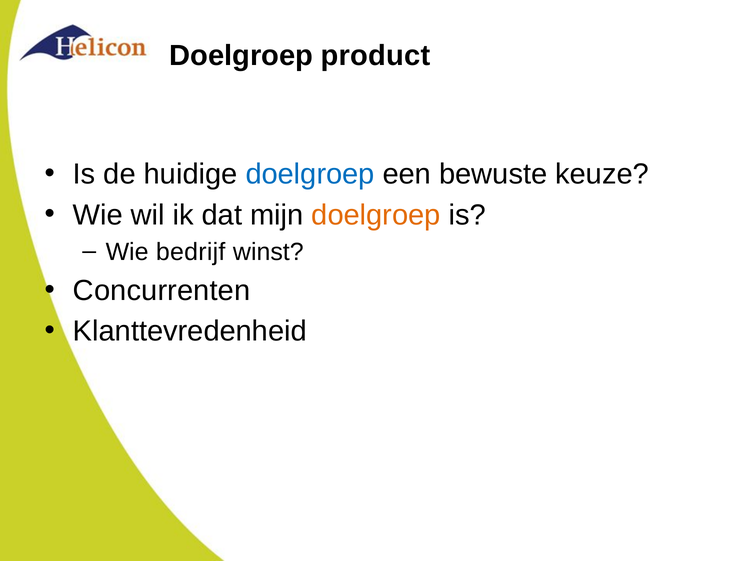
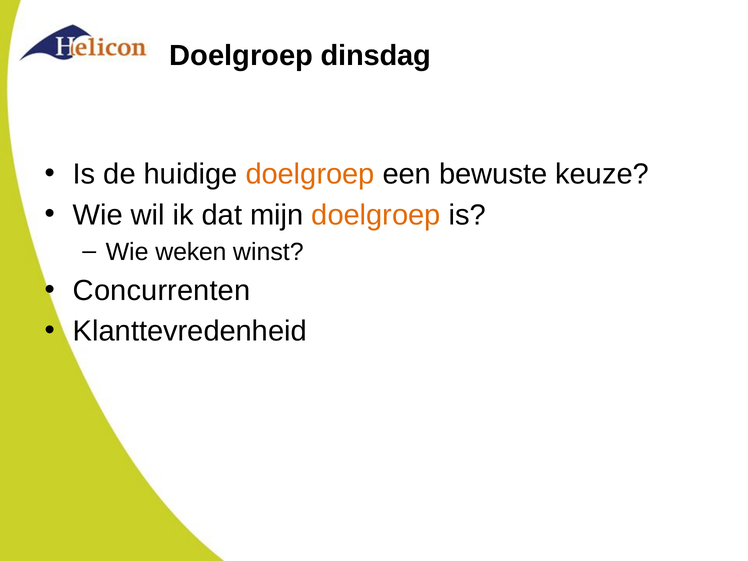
product: product -> dinsdag (376, 56)
doelgroep colour: blue -> orange (310, 174)
bedrijf: bedrijf -> weken (191, 252)
